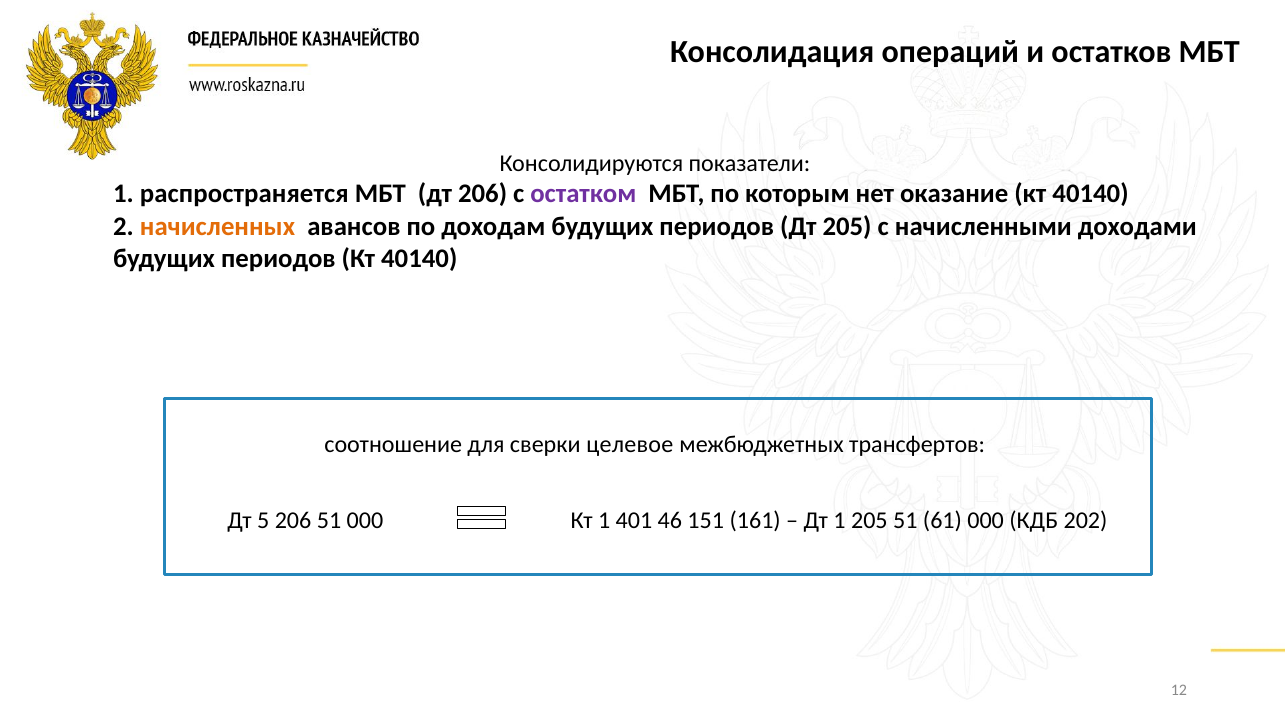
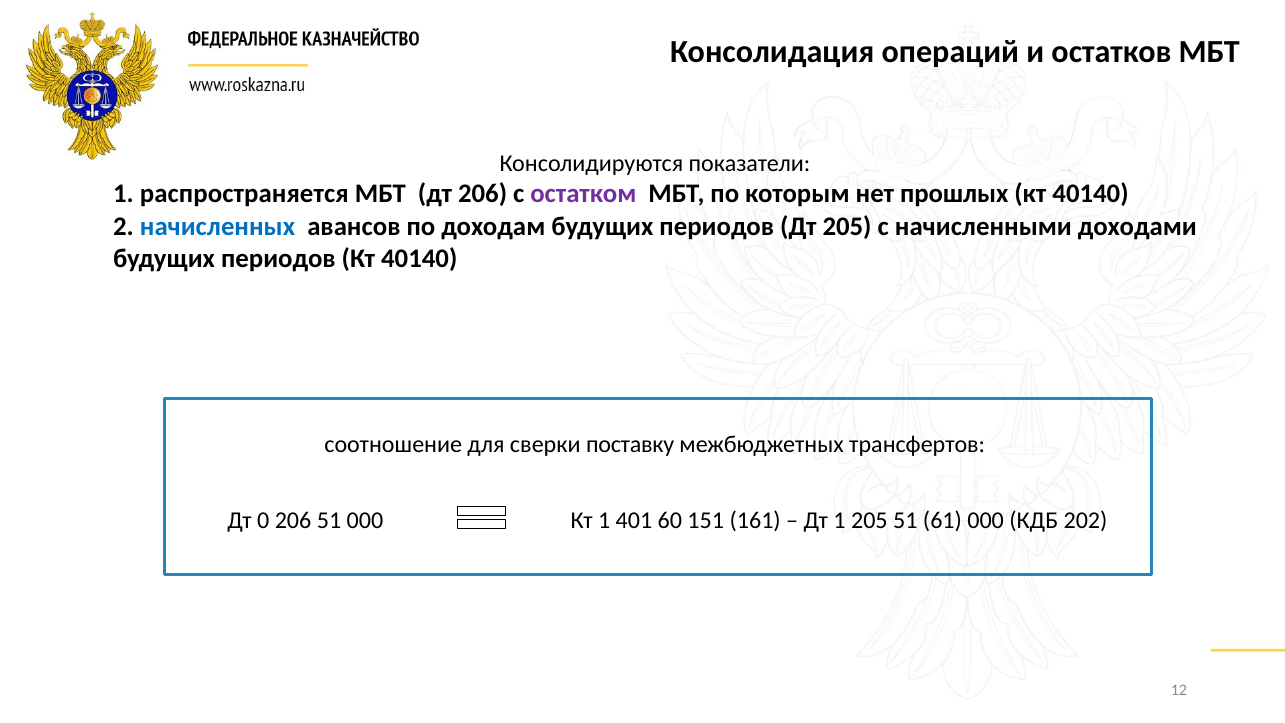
оказание: оказание -> прошлых (954, 194)
начисленных colour: orange -> blue (217, 226)
целевое: целевое -> поставку (630, 444)
5: 5 -> 0 (263, 520)
46: 46 -> 60 (670, 520)
